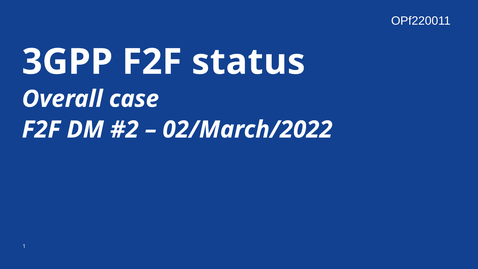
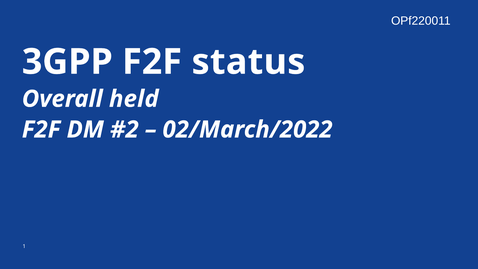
case: case -> held (134, 99)
